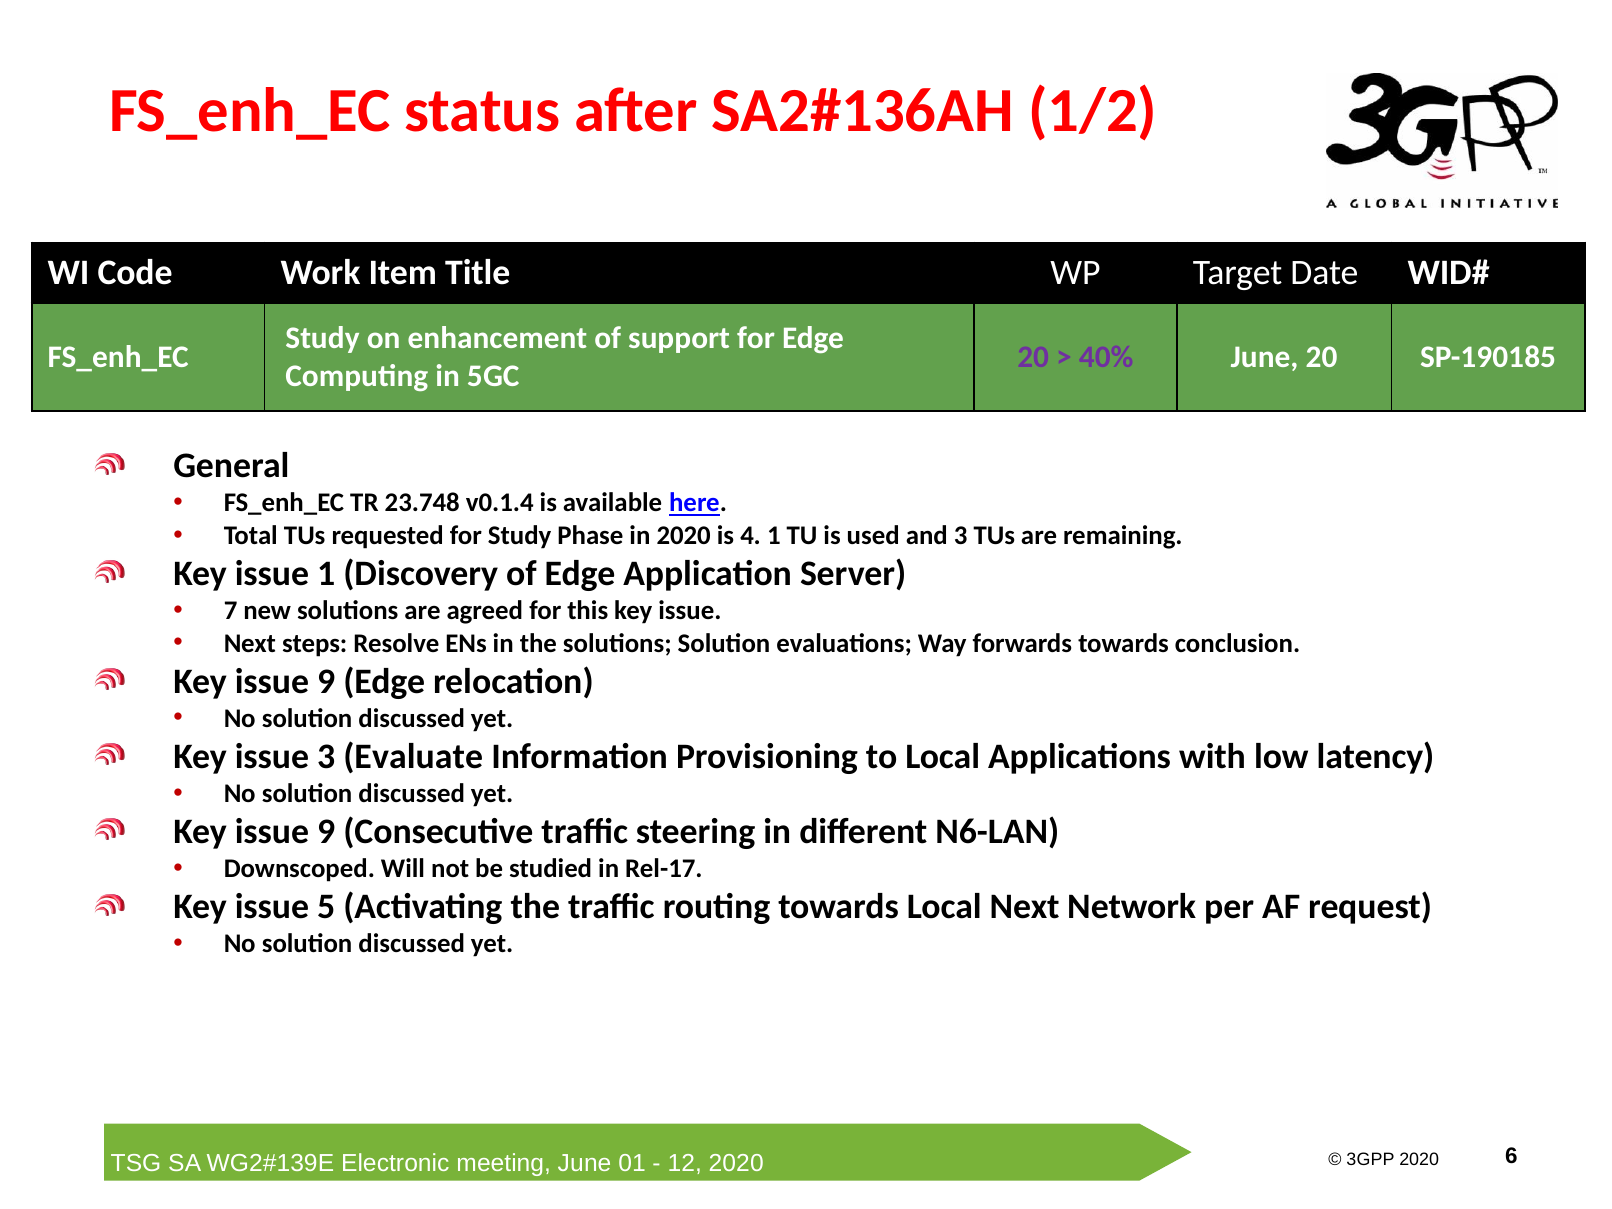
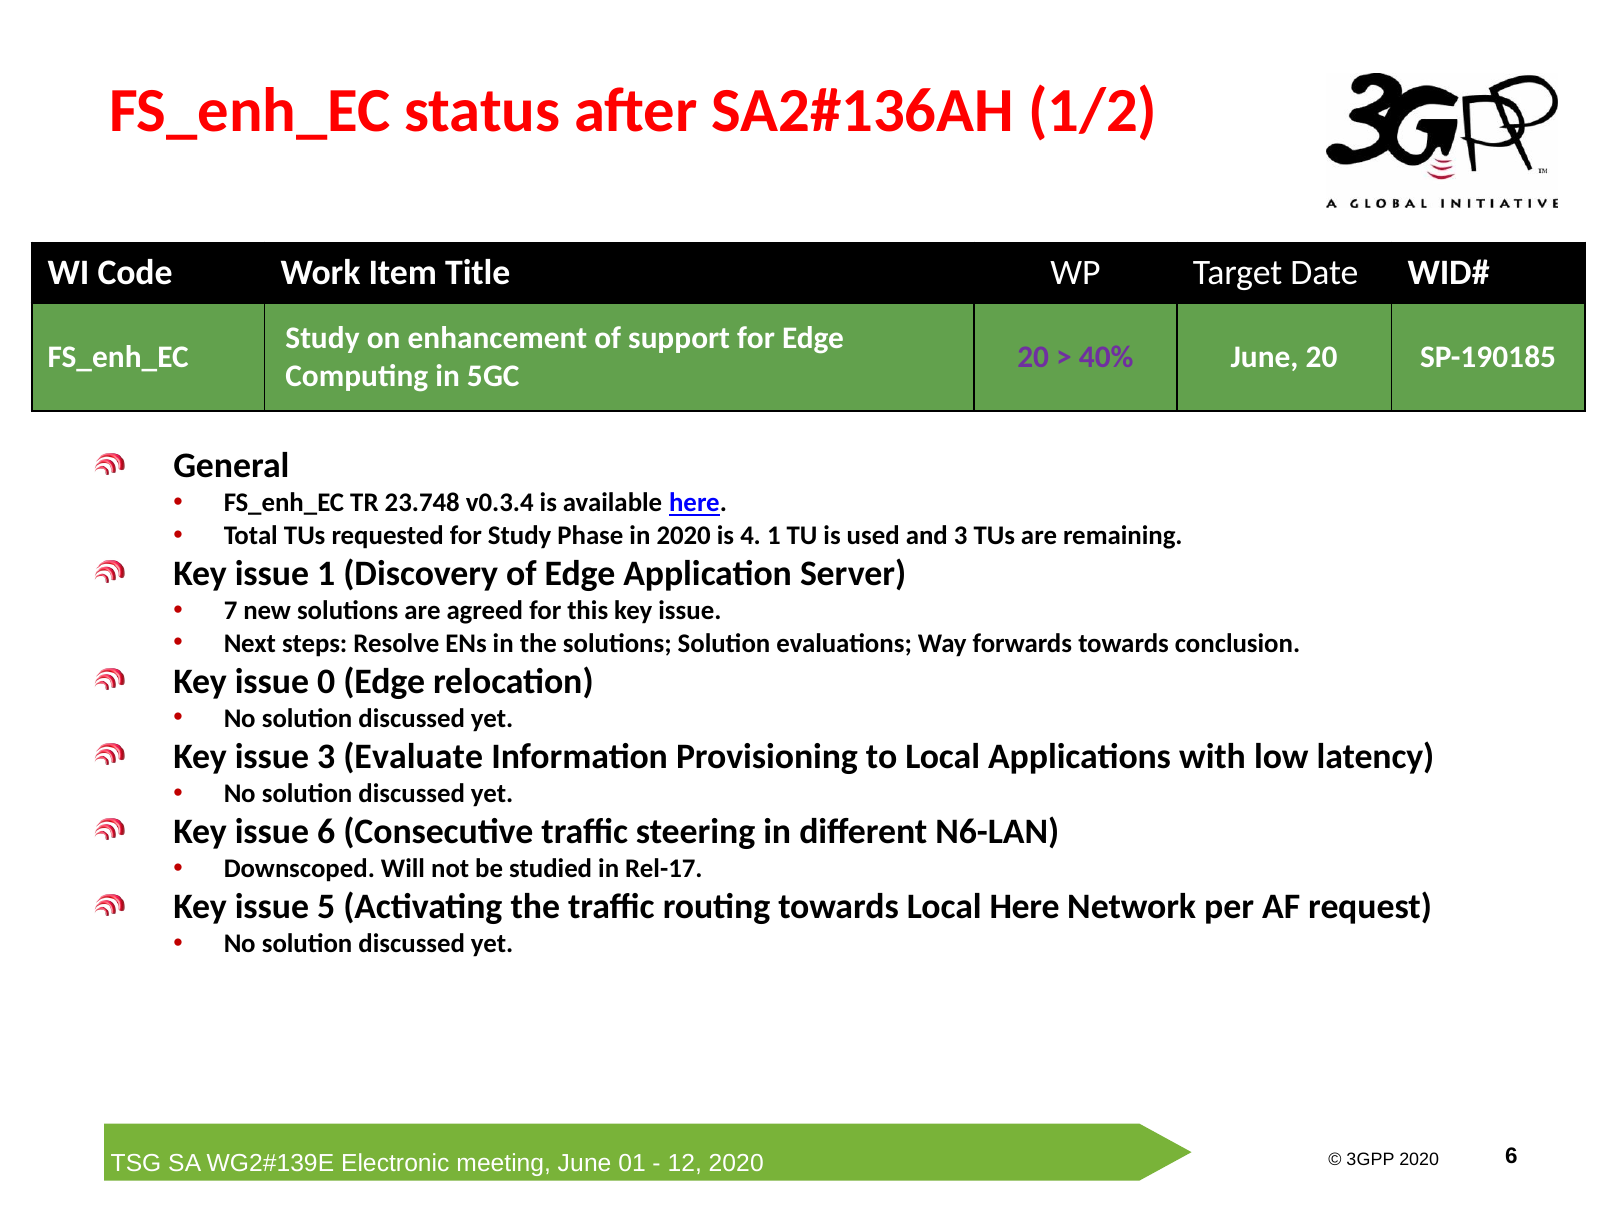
v0.1.4: v0.1.4 -> v0.3.4 (500, 503)
9: 9 -> 0 (326, 682)
9: 9 -> 6 (326, 832)
Local Next: Next -> Here (1025, 907)
